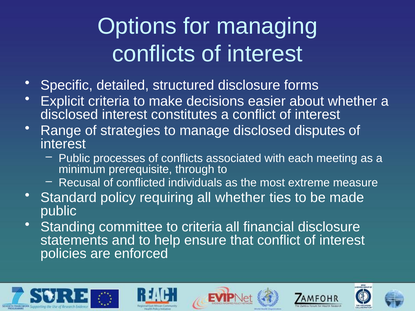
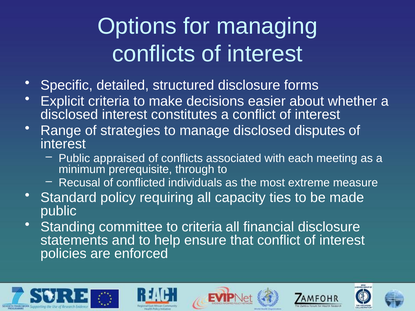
processes: processes -> appraised (119, 159)
all whether: whether -> capacity (240, 198)
